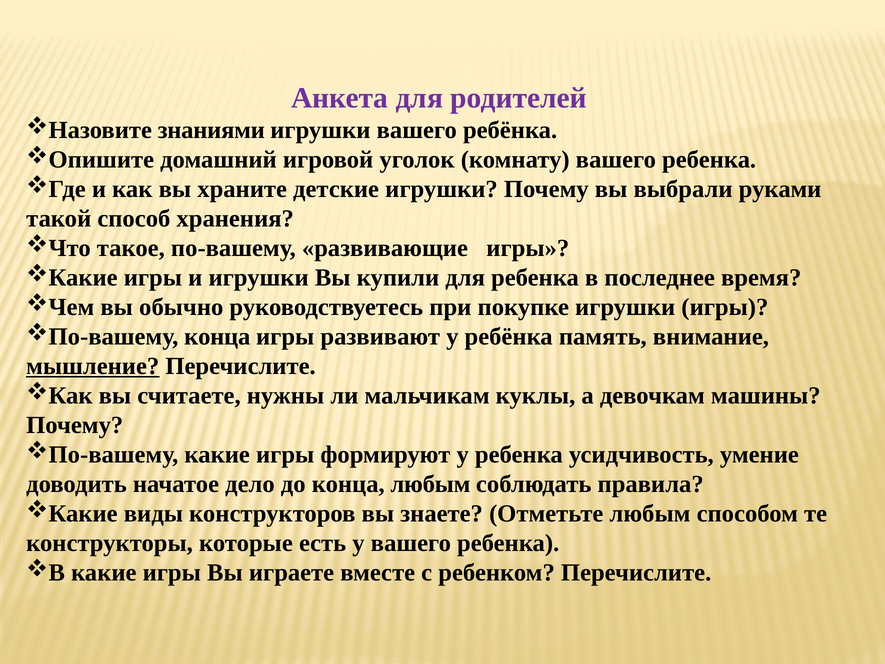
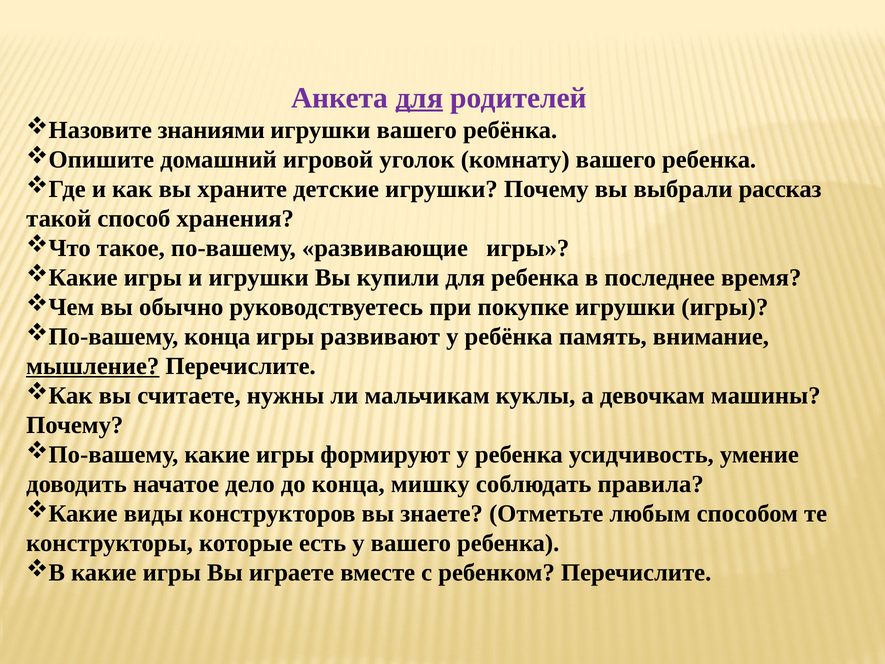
для underline: none -> present (419, 98)
руками: руками -> рассказ (780, 189)
конца любым: любым -> мишку (430, 484)
